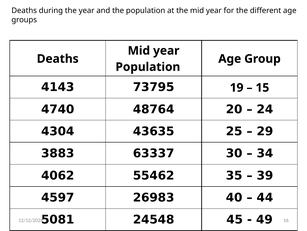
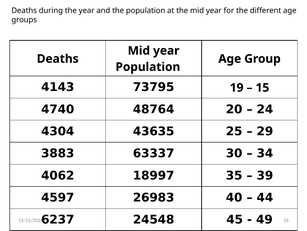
55462: 55462 -> 18997 (154, 175)
5081: 5081 -> 6237 (58, 219)
